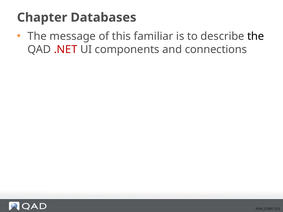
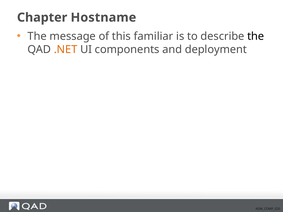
Databases: Databases -> Hostname (103, 17)
.NET colour: red -> orange (66, 50)
connections: connections -> deployment (216, 50)
